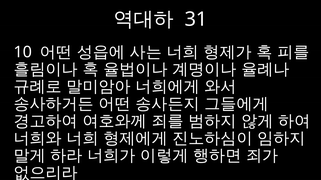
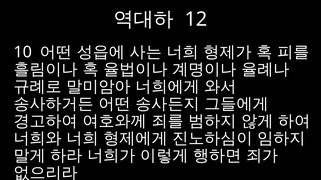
31: 31 -> 12 (196, 19)
